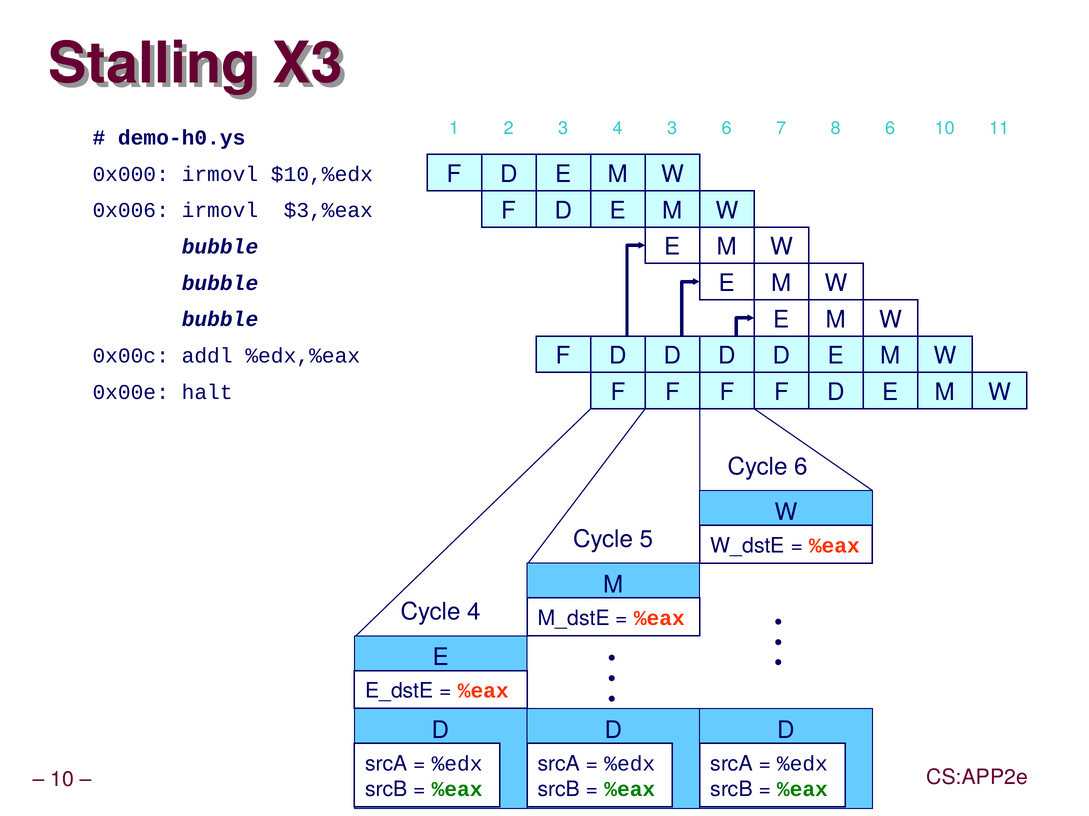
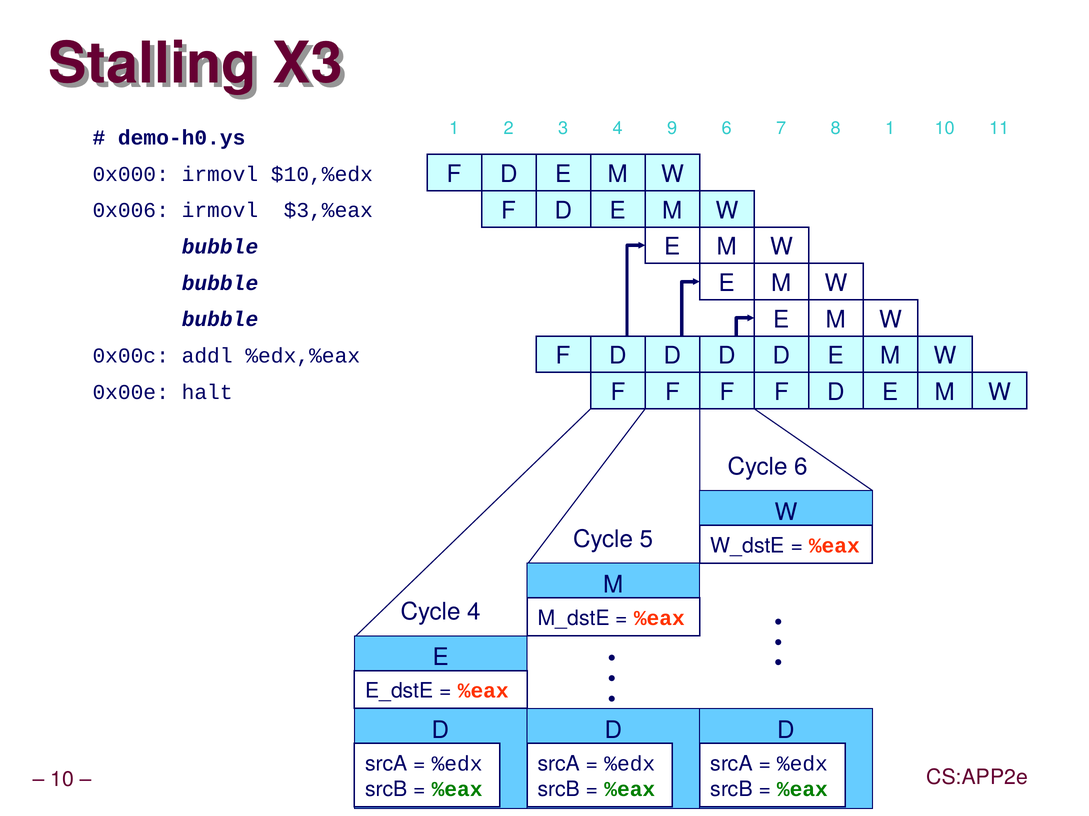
4 3: 3 -> 9 (672, 128)
8 6: 6 -> 1 (891, 128)
